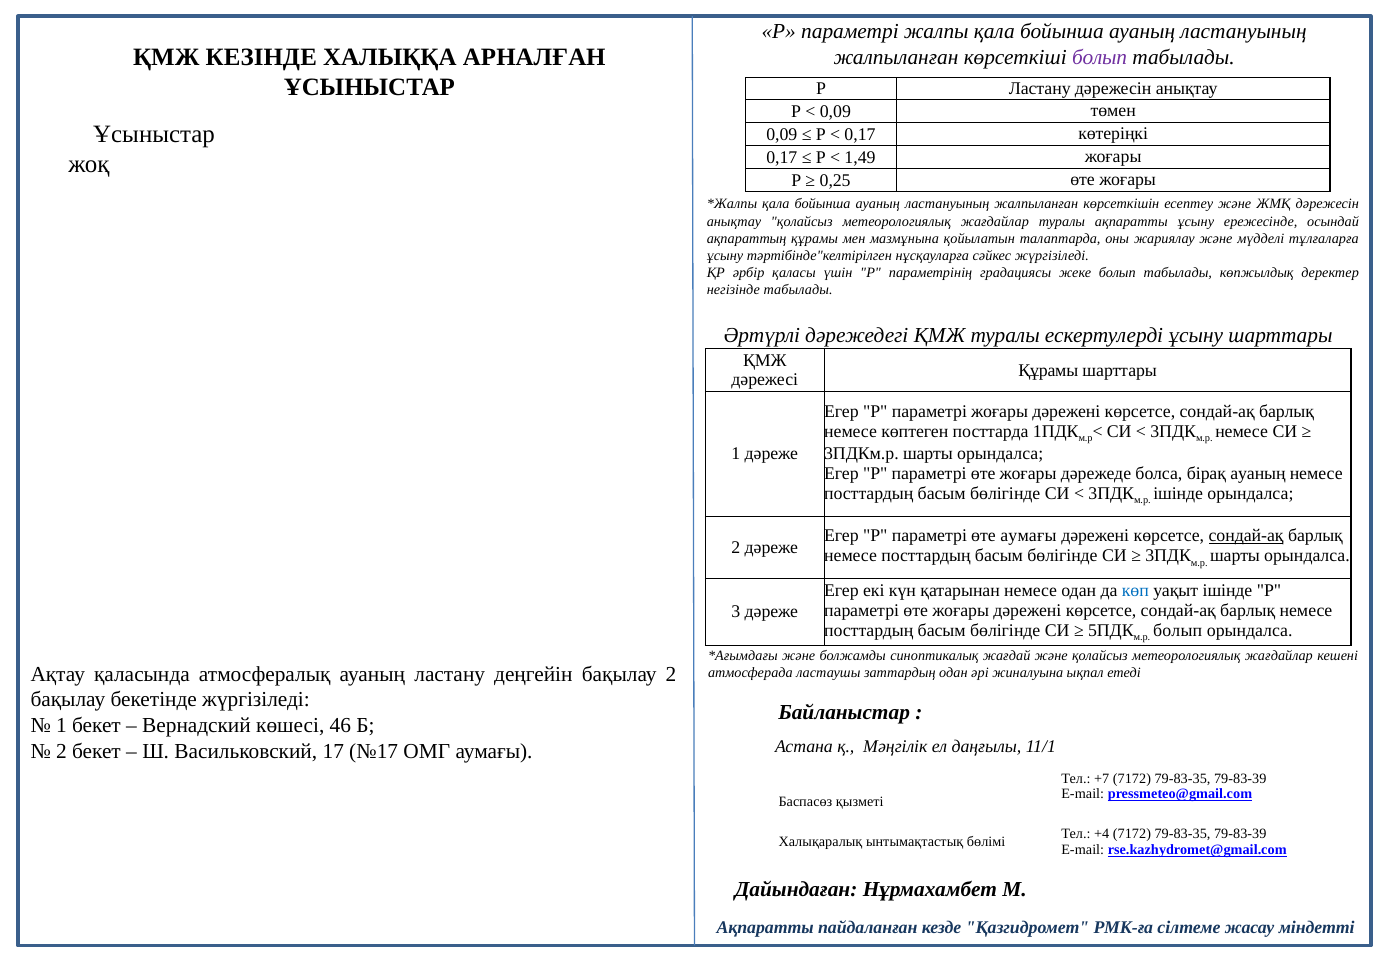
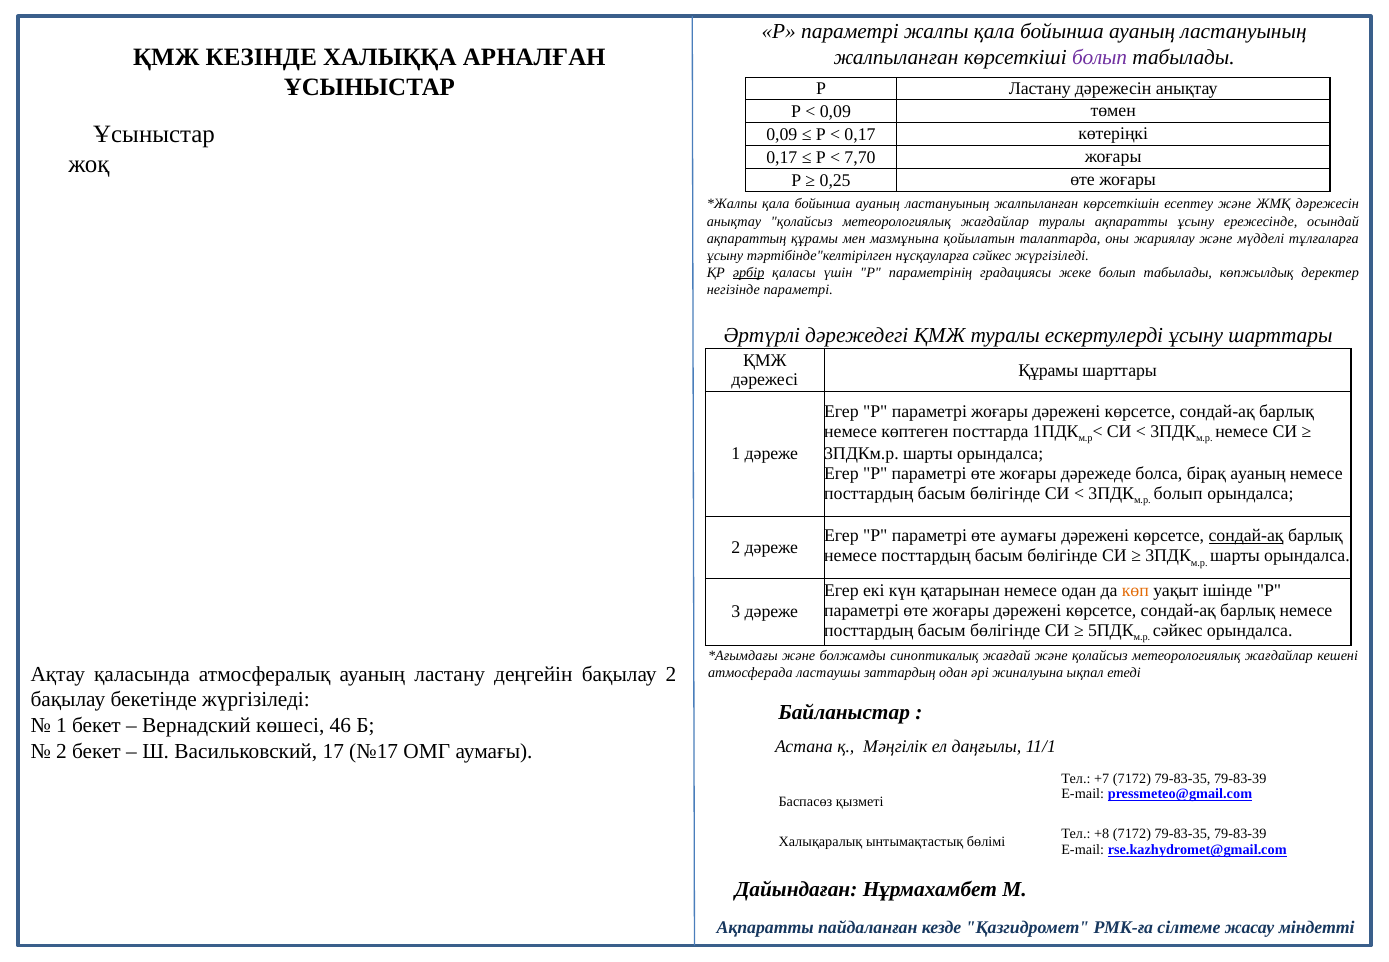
1,49: 1,49 -> 7,70 (860, 157)
әрбір underline: none -> present (749, 272)
негізінде табылады: табылады -> параметрі (798, 289)
ішінде: ішінде -> болып (1178, 493)
көп colour: blue -> orange (1135, 591)
болып: болып -> сәйкес (1178, 630)
+4: +4 -> +8 (1102, 834)
